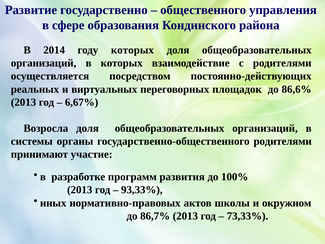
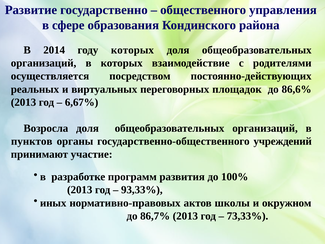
системы: системы -> пунктов (32, 141)
государственно-общественного родителями: родителями -> учреждений (283, 141)
